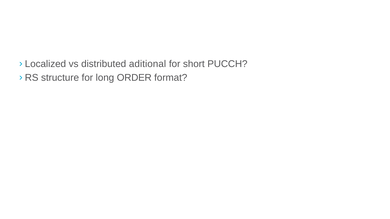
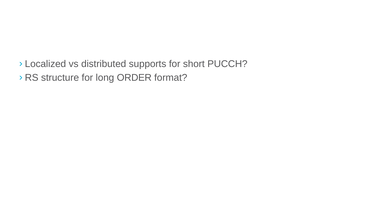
aditional: aditional -> supports (148, 64)
